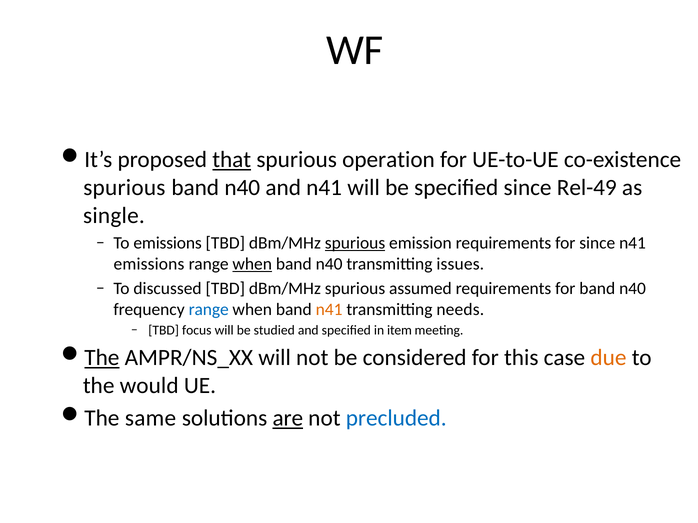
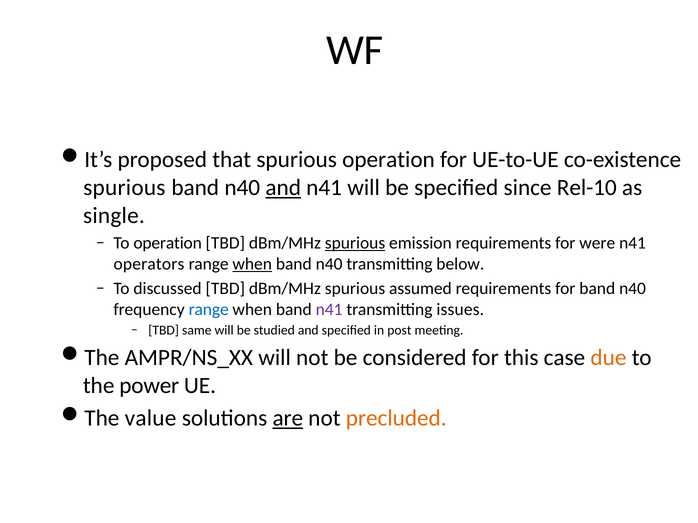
that underline: present -> none (232, 160)
and underline: none -> present (283, 188)
Rel-49: Rel-49 -> Rel-10 (587, 188)
To emissions: emissions -> operation (168, 243)
for since: since -> were (597, 243)
emissions: emissions -> operators (149, 264)
issues: issues -> below (460, 264)
n41 colour: orange -> purple (329, 310)
needs: needs -> issues (460, 310)
focus: focus -> same (197, 331)
item: item -> post (399, 331)
The underline: present -> none (102, 358)
would: would -> power (149, 386)
same: same -> value (151, 419)
precluded colour: blue -> orange (396, 419)
